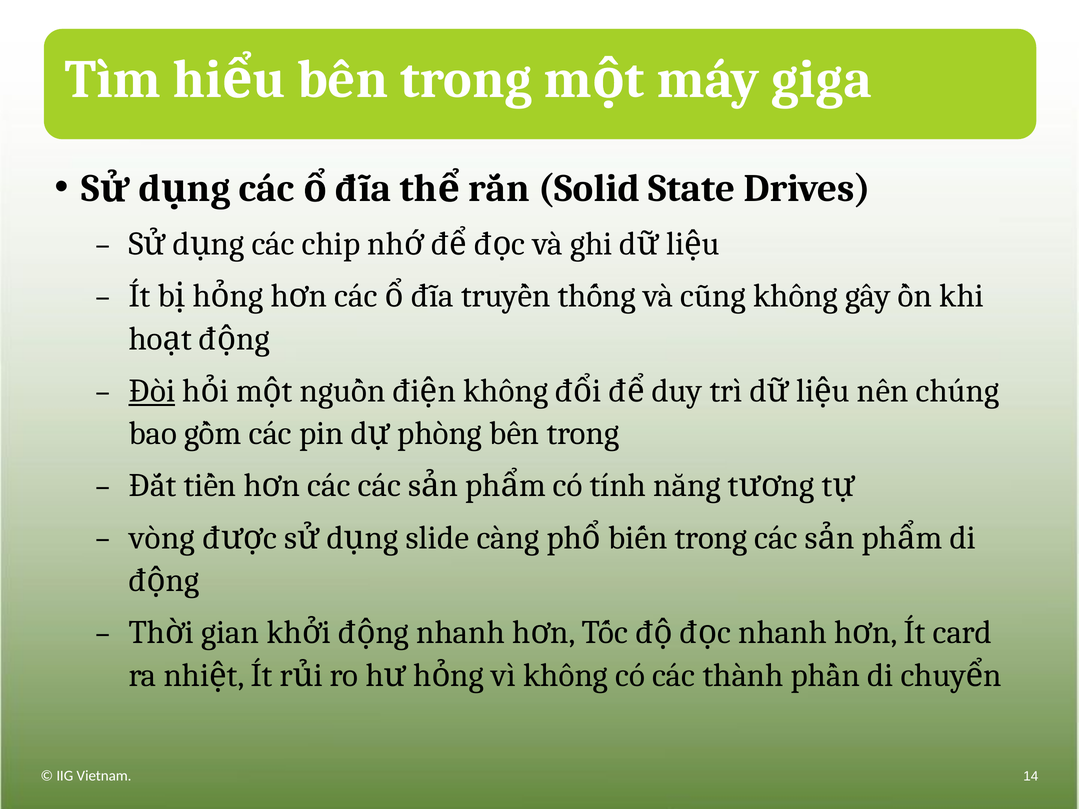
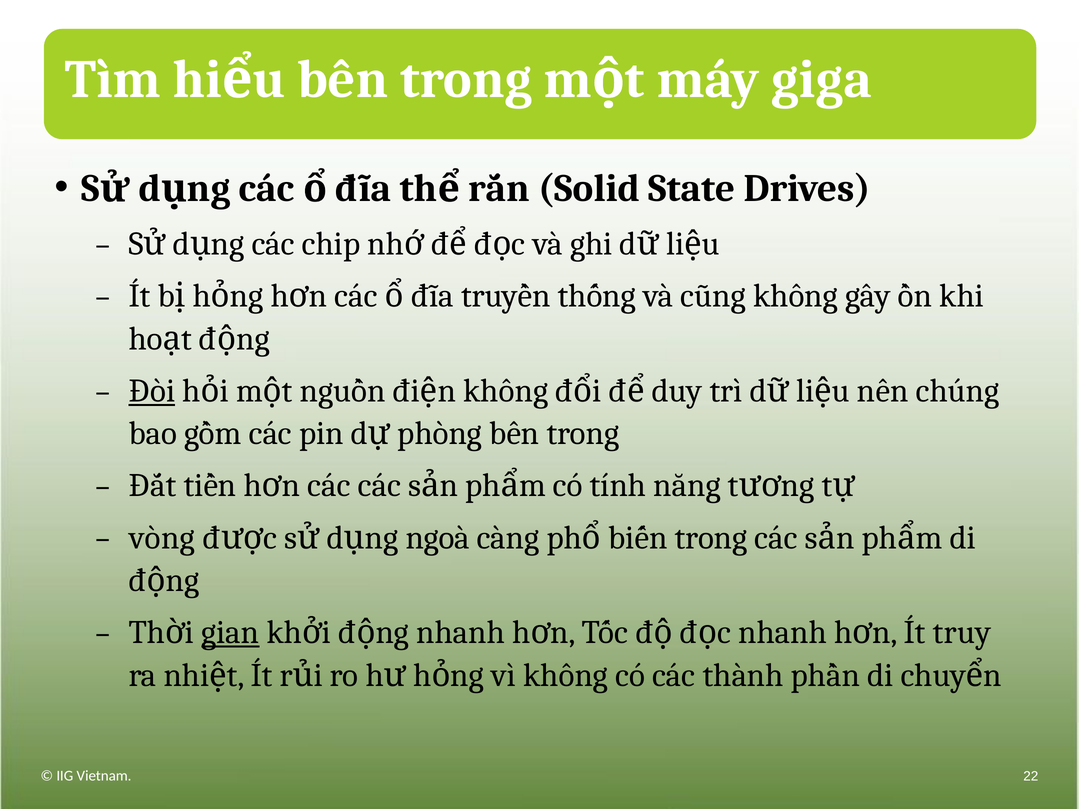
slide: slide -> ngoà (438, 538)
gian underline: none -> present (230, 633)
card: card -> truy (962, 633)
14: 14 -> 22 (1031, 776)
